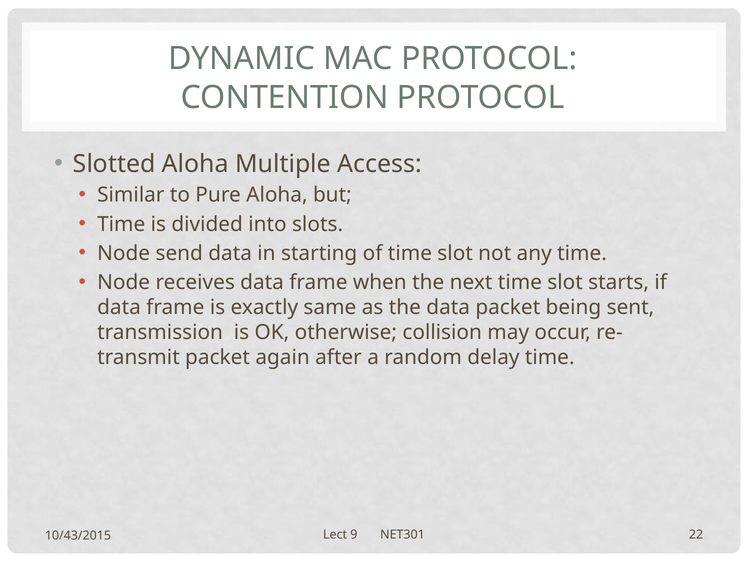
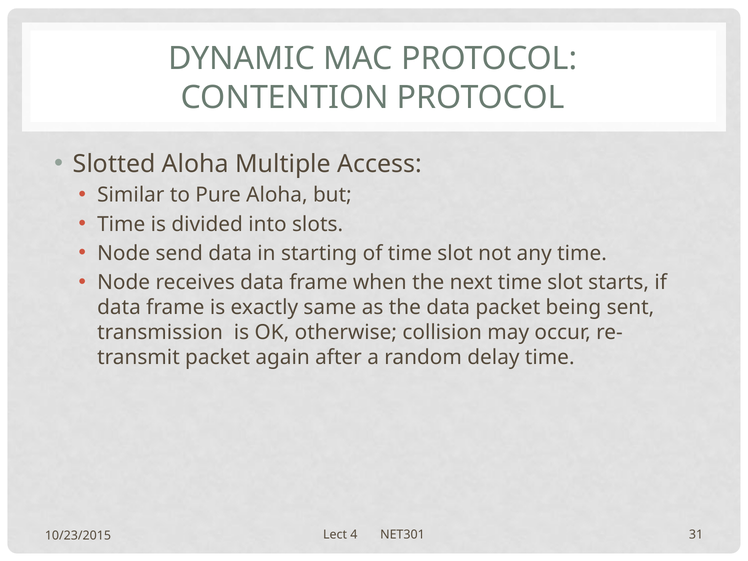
9: 9 -> 4 (354, 535)
22: 22 -> 31 (696, 535)
10/43/2015: 10/43/2015 -> 10/23/2015 (78, 536)
